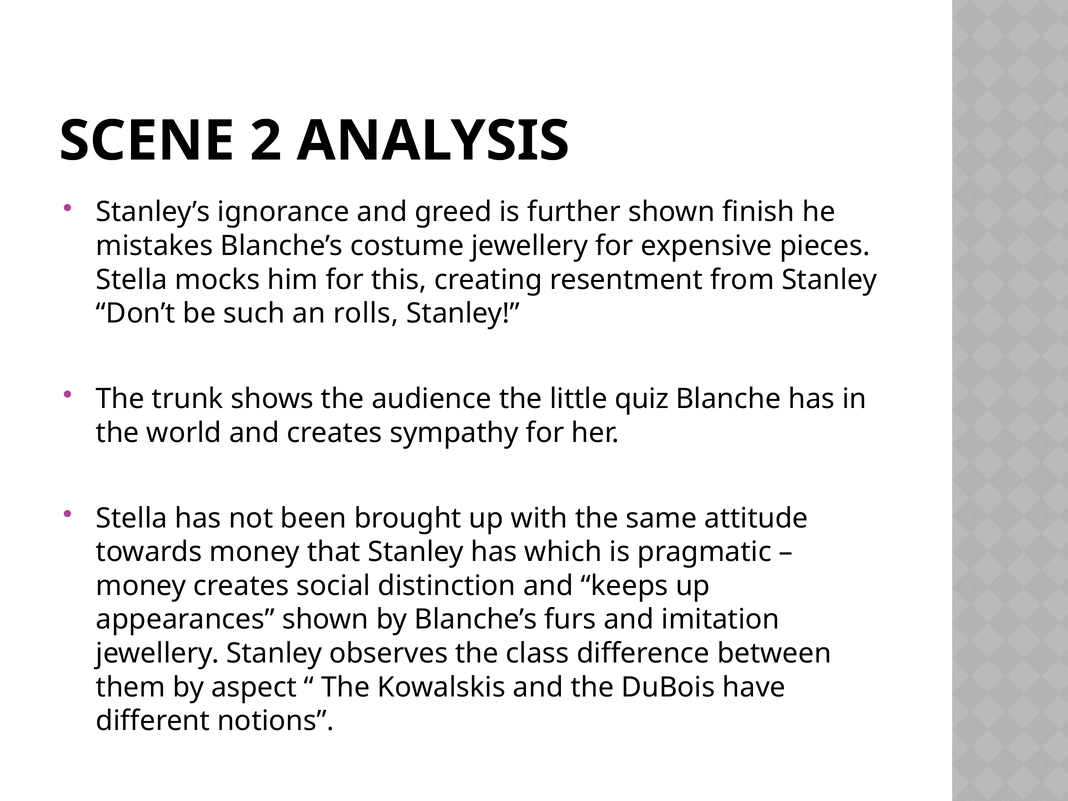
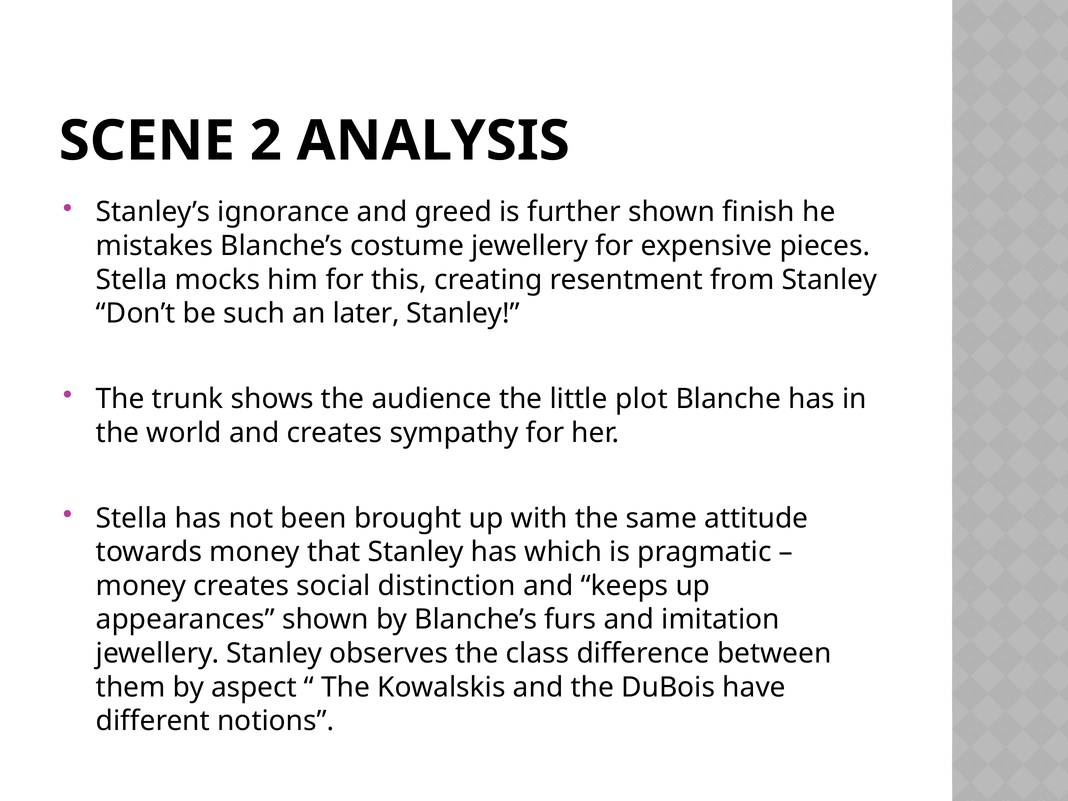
rolls: rolls -> later (366, 314)
quiz: quiz -> plot (641, 399)
